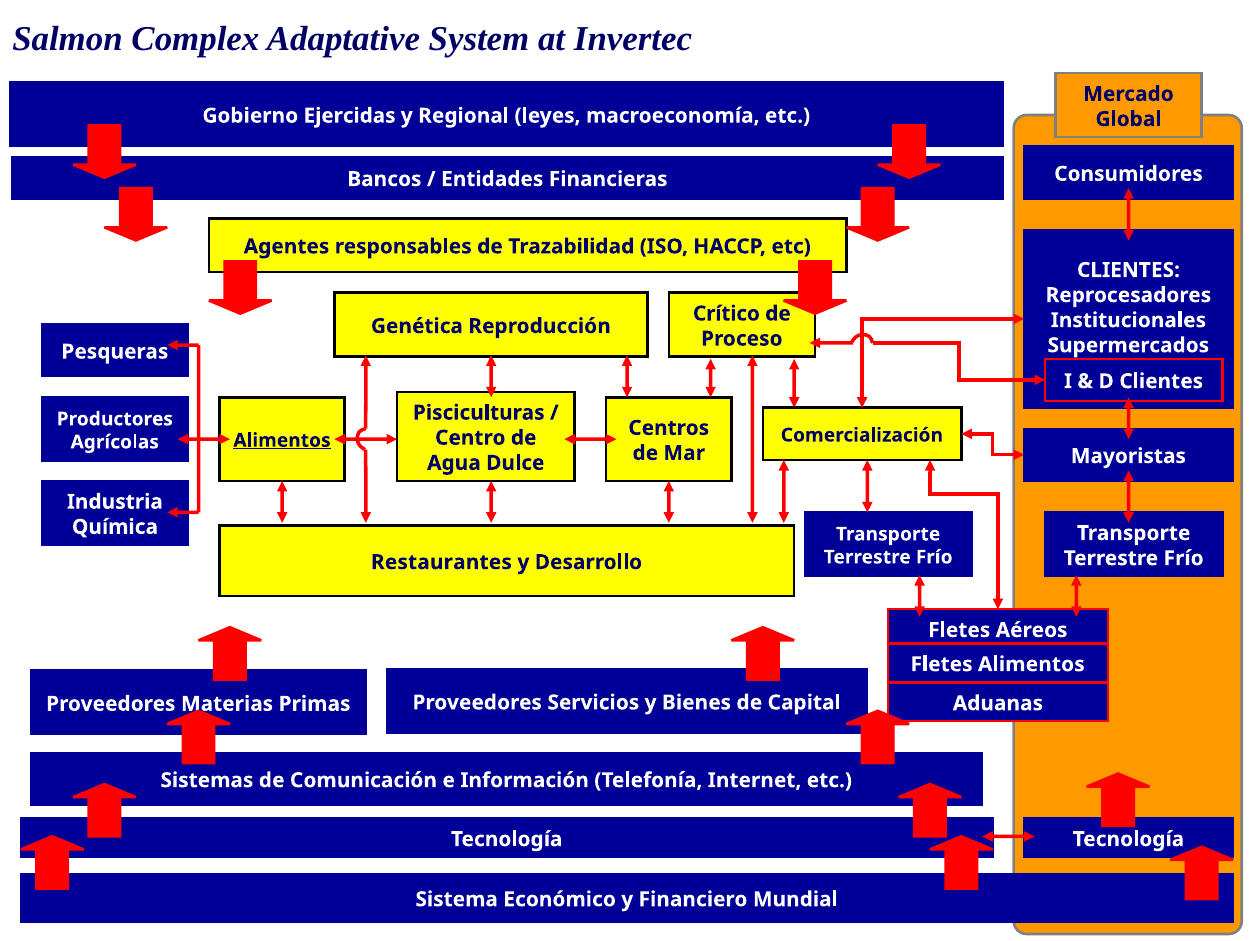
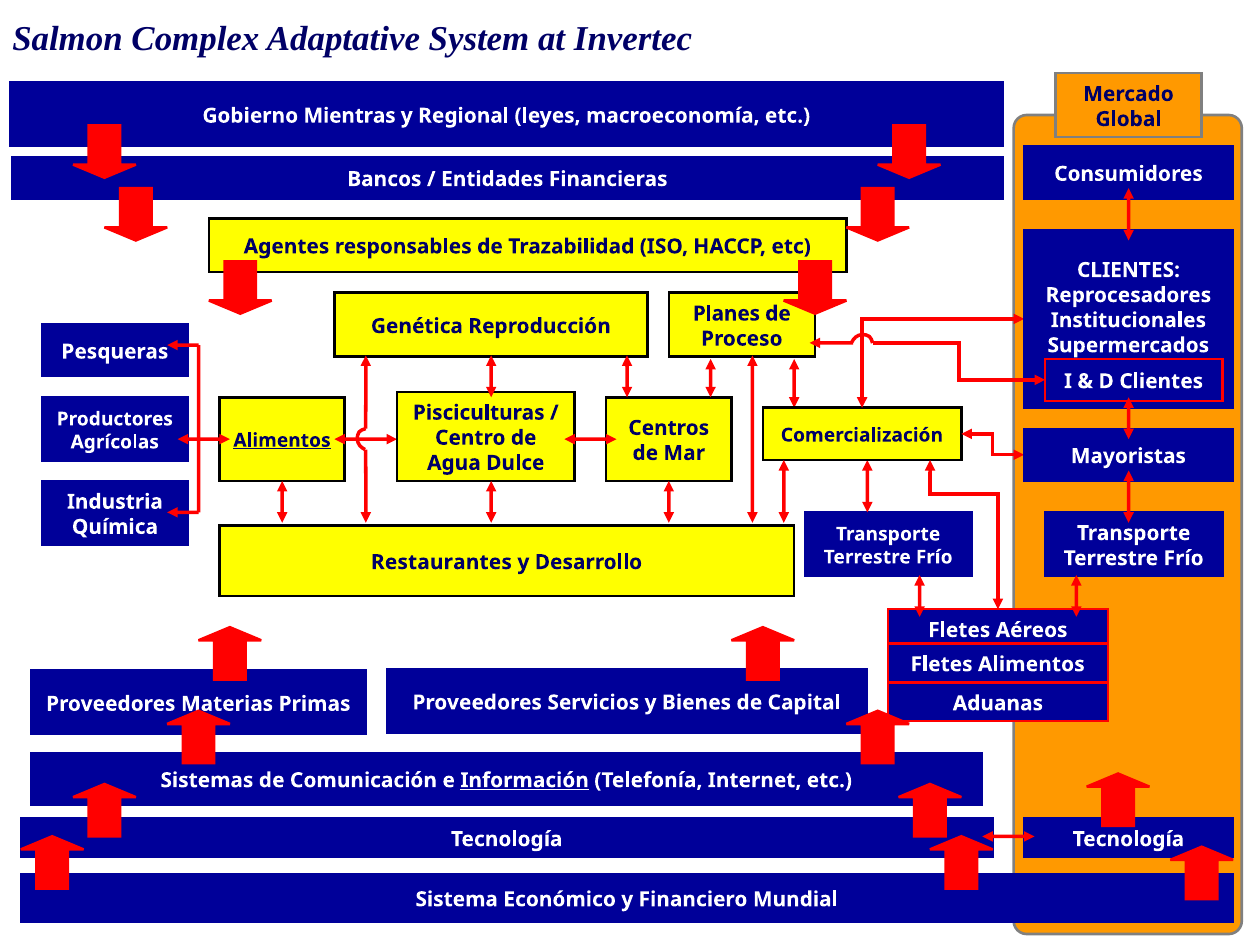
Ejercidas: Ejercidas -> Mientras (350, 116)
Crítico: Crítico -> Planes (726, 313)
Información underline: none -> present (525, 780)
